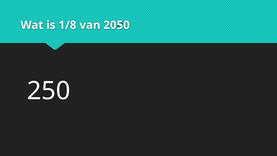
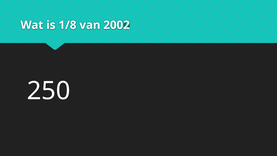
2050: 2050 -> 2002 (117, 25)
